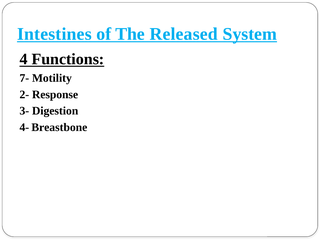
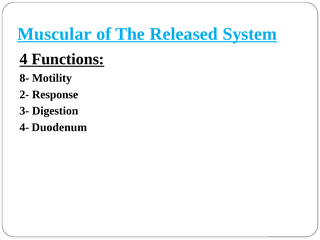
Intestines: Intestines -> Muscular (54, 34)
7-: 7- -> 8- (24, 78)
Breastbone: Breastbone -> Duodenum (59, 127)
